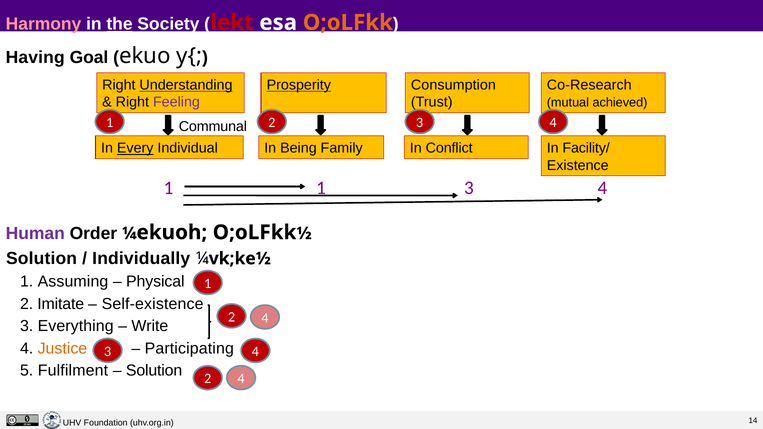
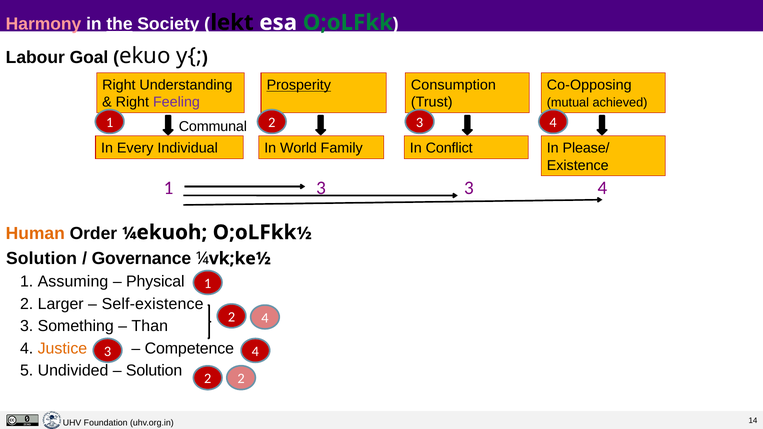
lekt colour: red -> black (232, 23)
O;oLFkk colour: orange -> green (348, 23)
Having: Having -> Labour (35, 57)
Understanding underline: present -> none (186, 85)
Co-Research: Co-Research -> Co-Opposing (589, 85)
Facility/: Facility/ -> Please/ (586, 148)
Every underline: present -> none (135, 148)
Being: Being -> World (298, 148)
1: 1 -> 3 (321, 188)
Human colour: purple -> orange (35, 234)
Individually: Individually -> Governance (141, 259)
Imitate: Imitate -> Larger (61, 304)
Everything: Everything -> Something (76, 326)
Write: Write -> Than (150, 326)
Participating: Participating -> Competence (189, 349)
Fulfilment: Fulfilment -> Undivided (73, 371)
4: 4 -> 2 (241, 379)
